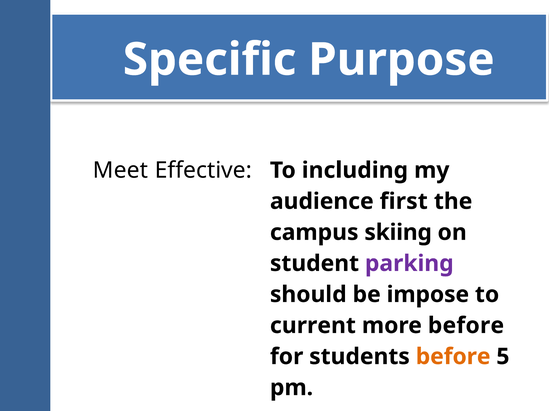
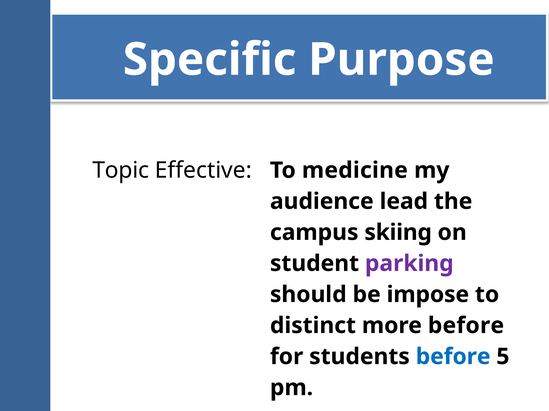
Meet: Meet -> Topic (121, 171)
including: including -> medicine (355, 171)
first: first -> lead (404, 202)
current: current -> distinct (313, 326)
before colour: orange -> blue (453, 357)
